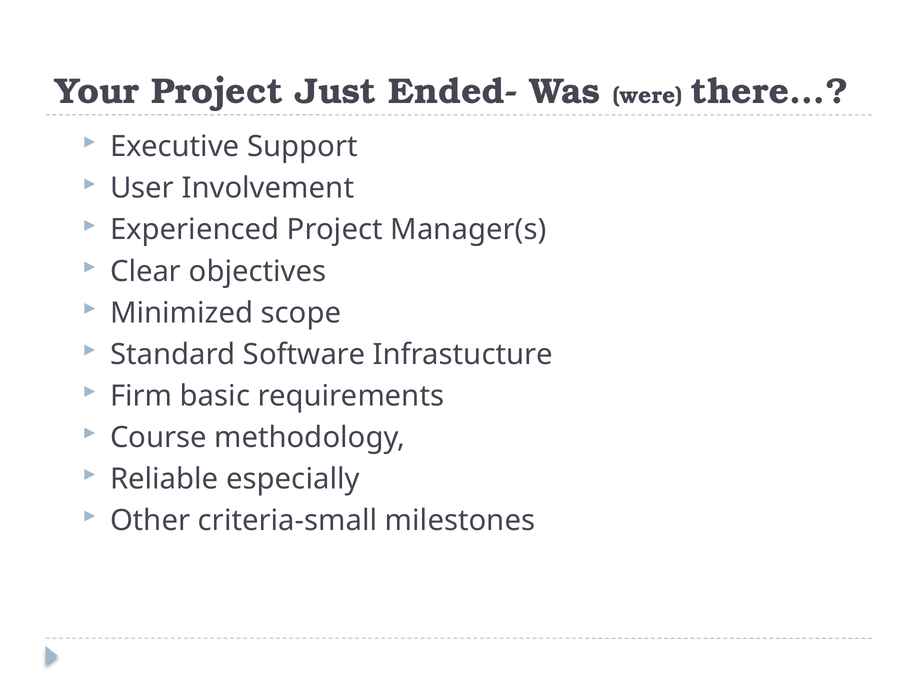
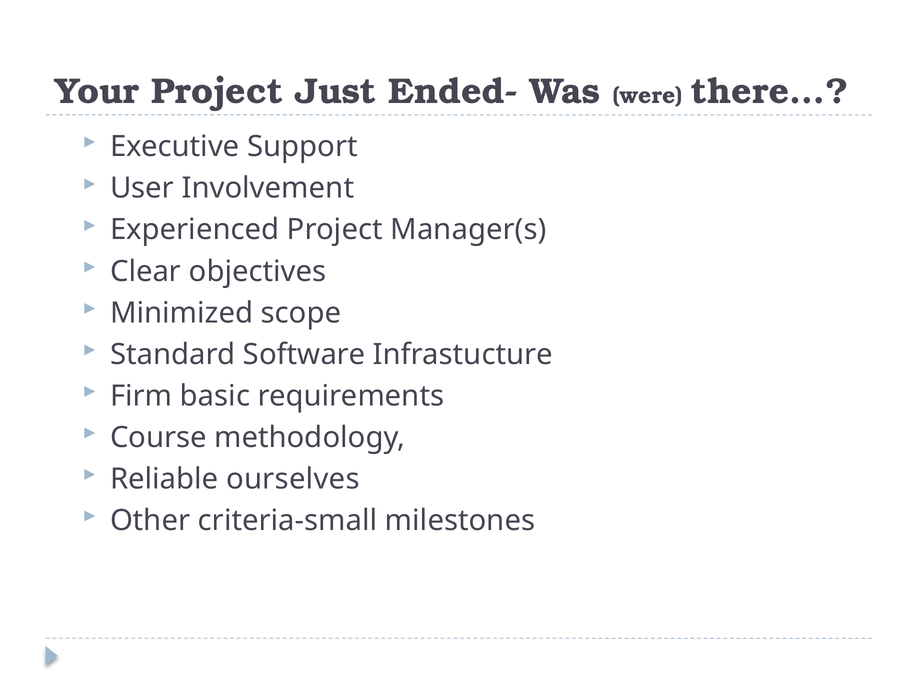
especially: especially -> ourselves (293, 479)
